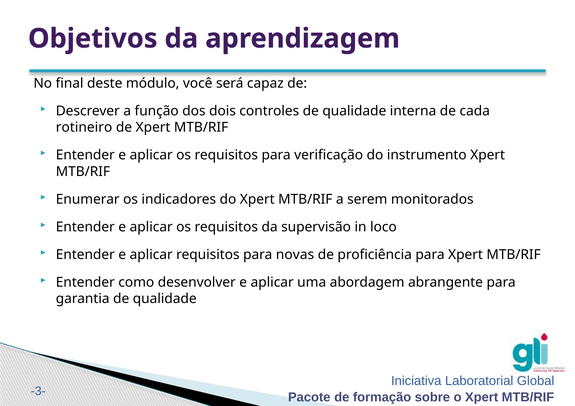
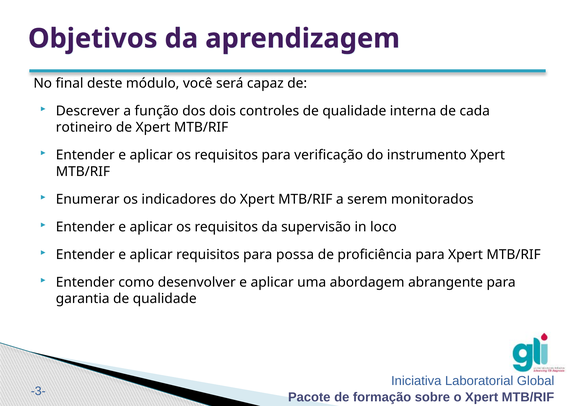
novas: novas -> possa (295, 255)
